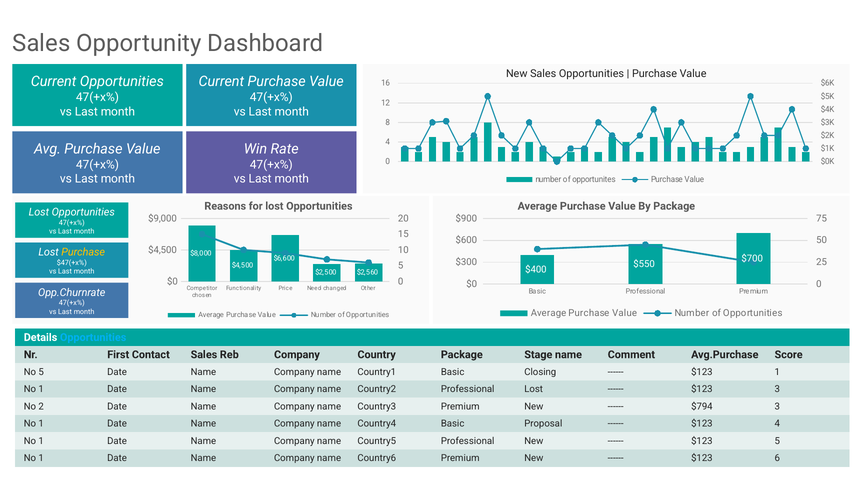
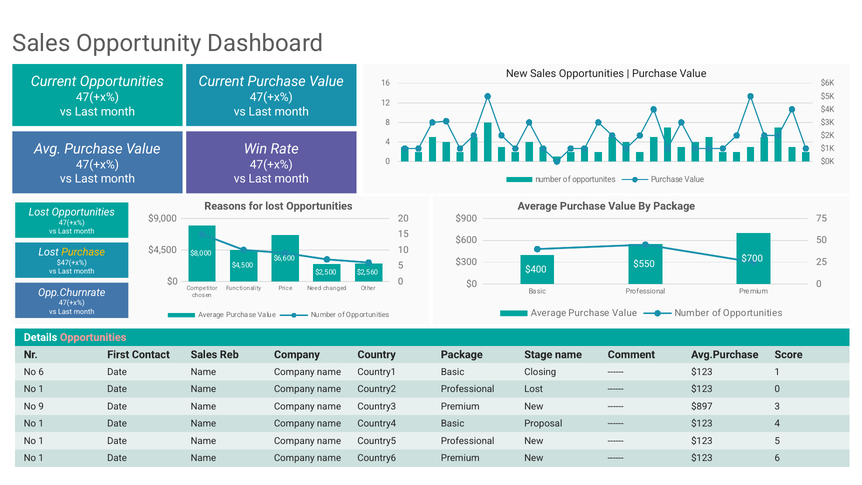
Opportunities colour: light blue -> pink (93, 337)
No 5: 5 -> 6 (41, 372)
$123 3: 3 -> 0 (777, 389)
2: 2 -> 9 (41, 406)
$794: $794 -> $897 (702, 406)
